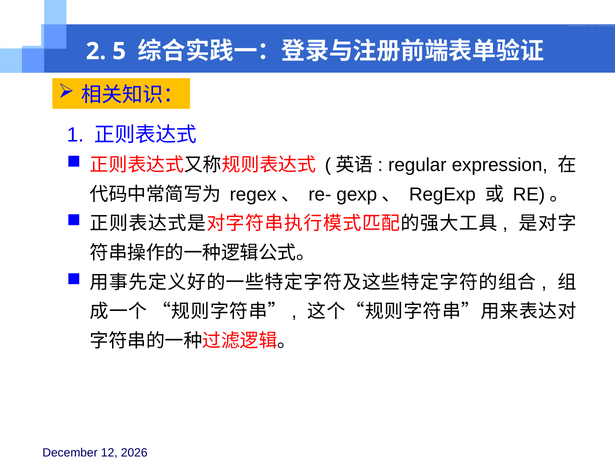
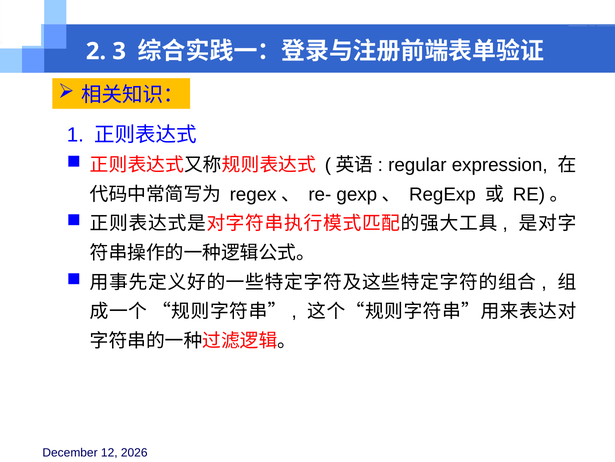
5: 5 -> 3 (119, 51)
